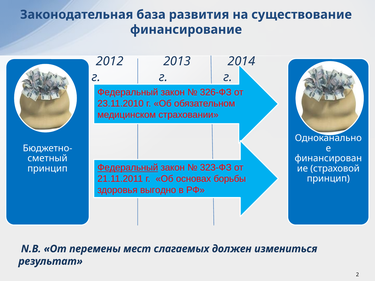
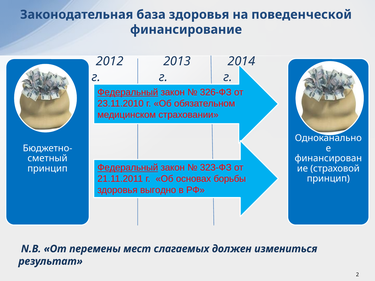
база развития: развития -> здоровья (199, 15)
существование: существование -> поведенческой (302, 15)
Федеральный underline: none -> present (128, 92)
